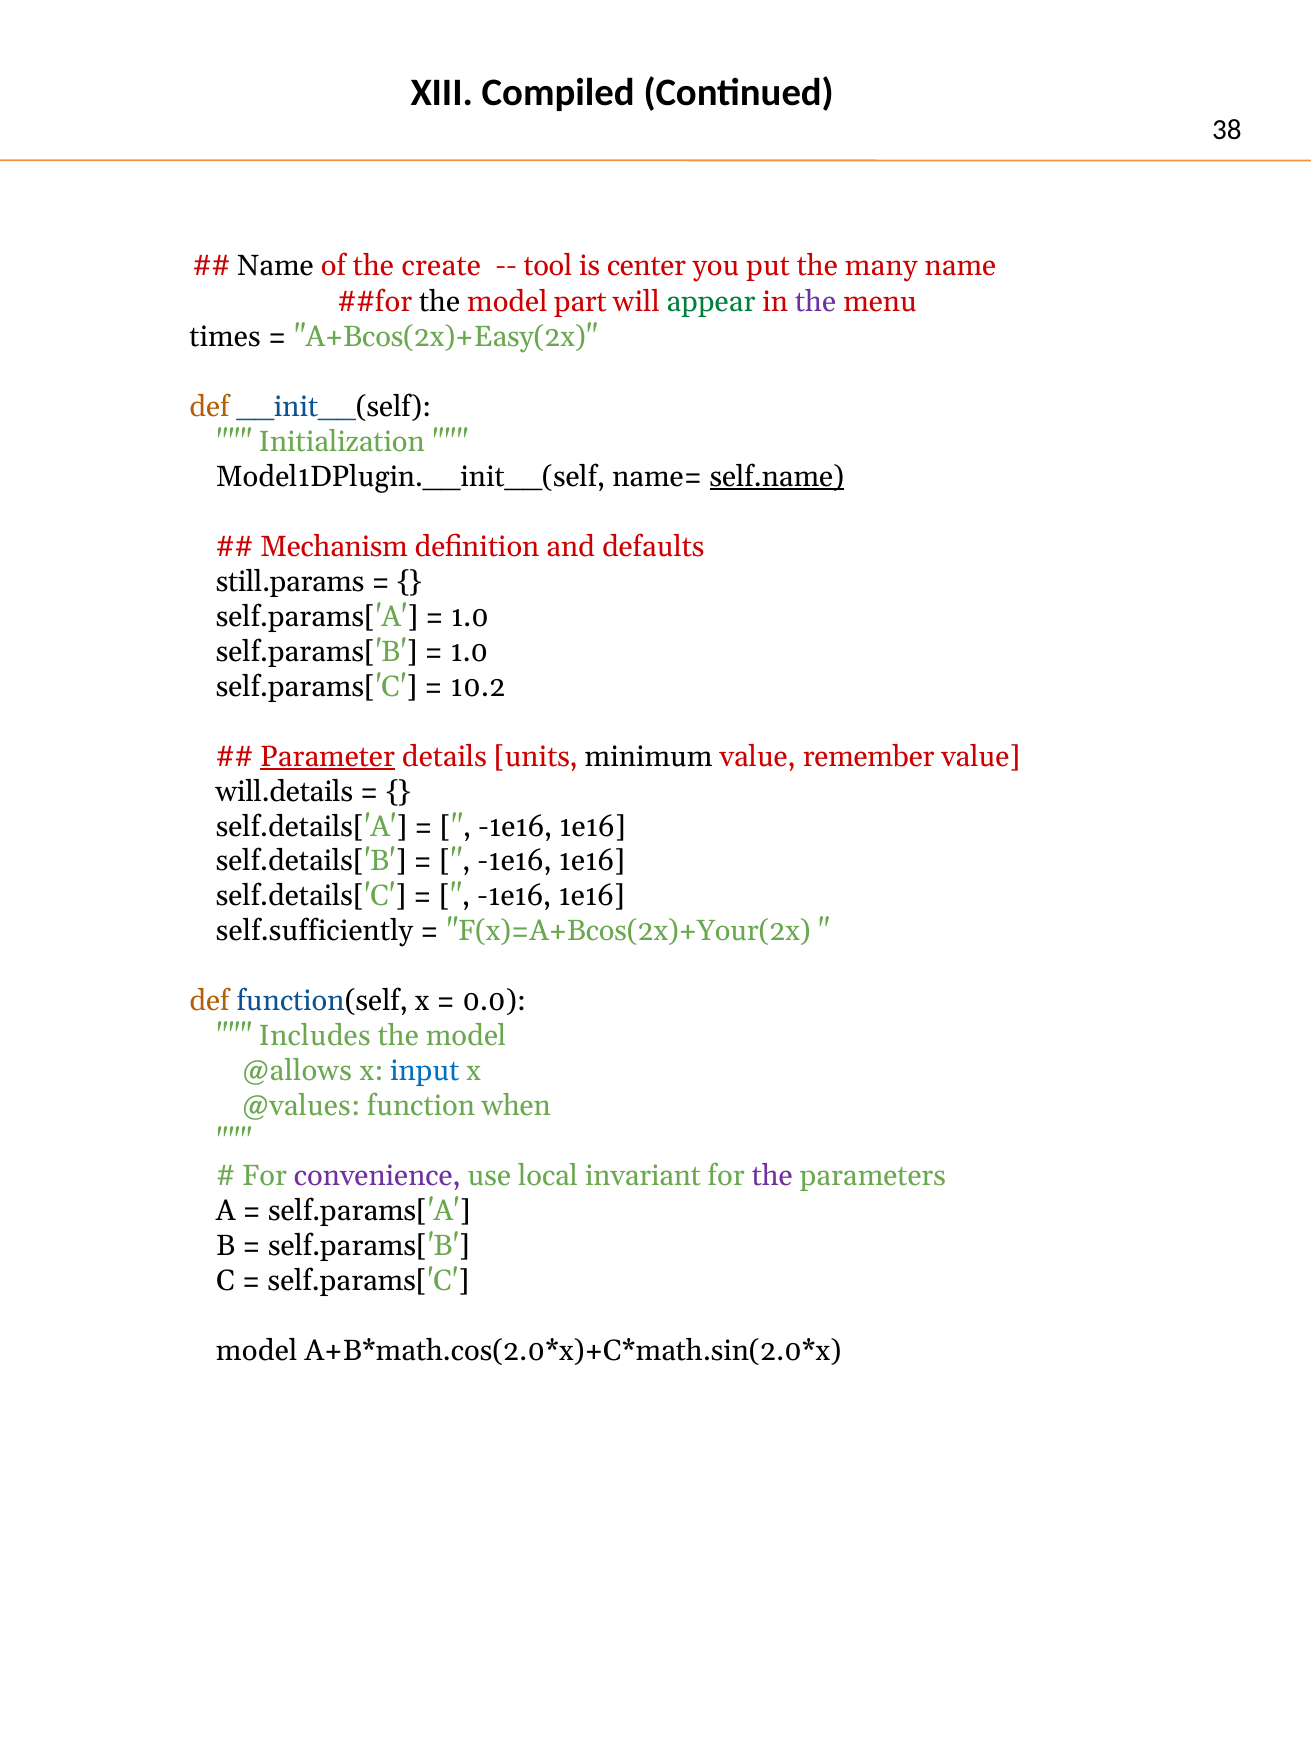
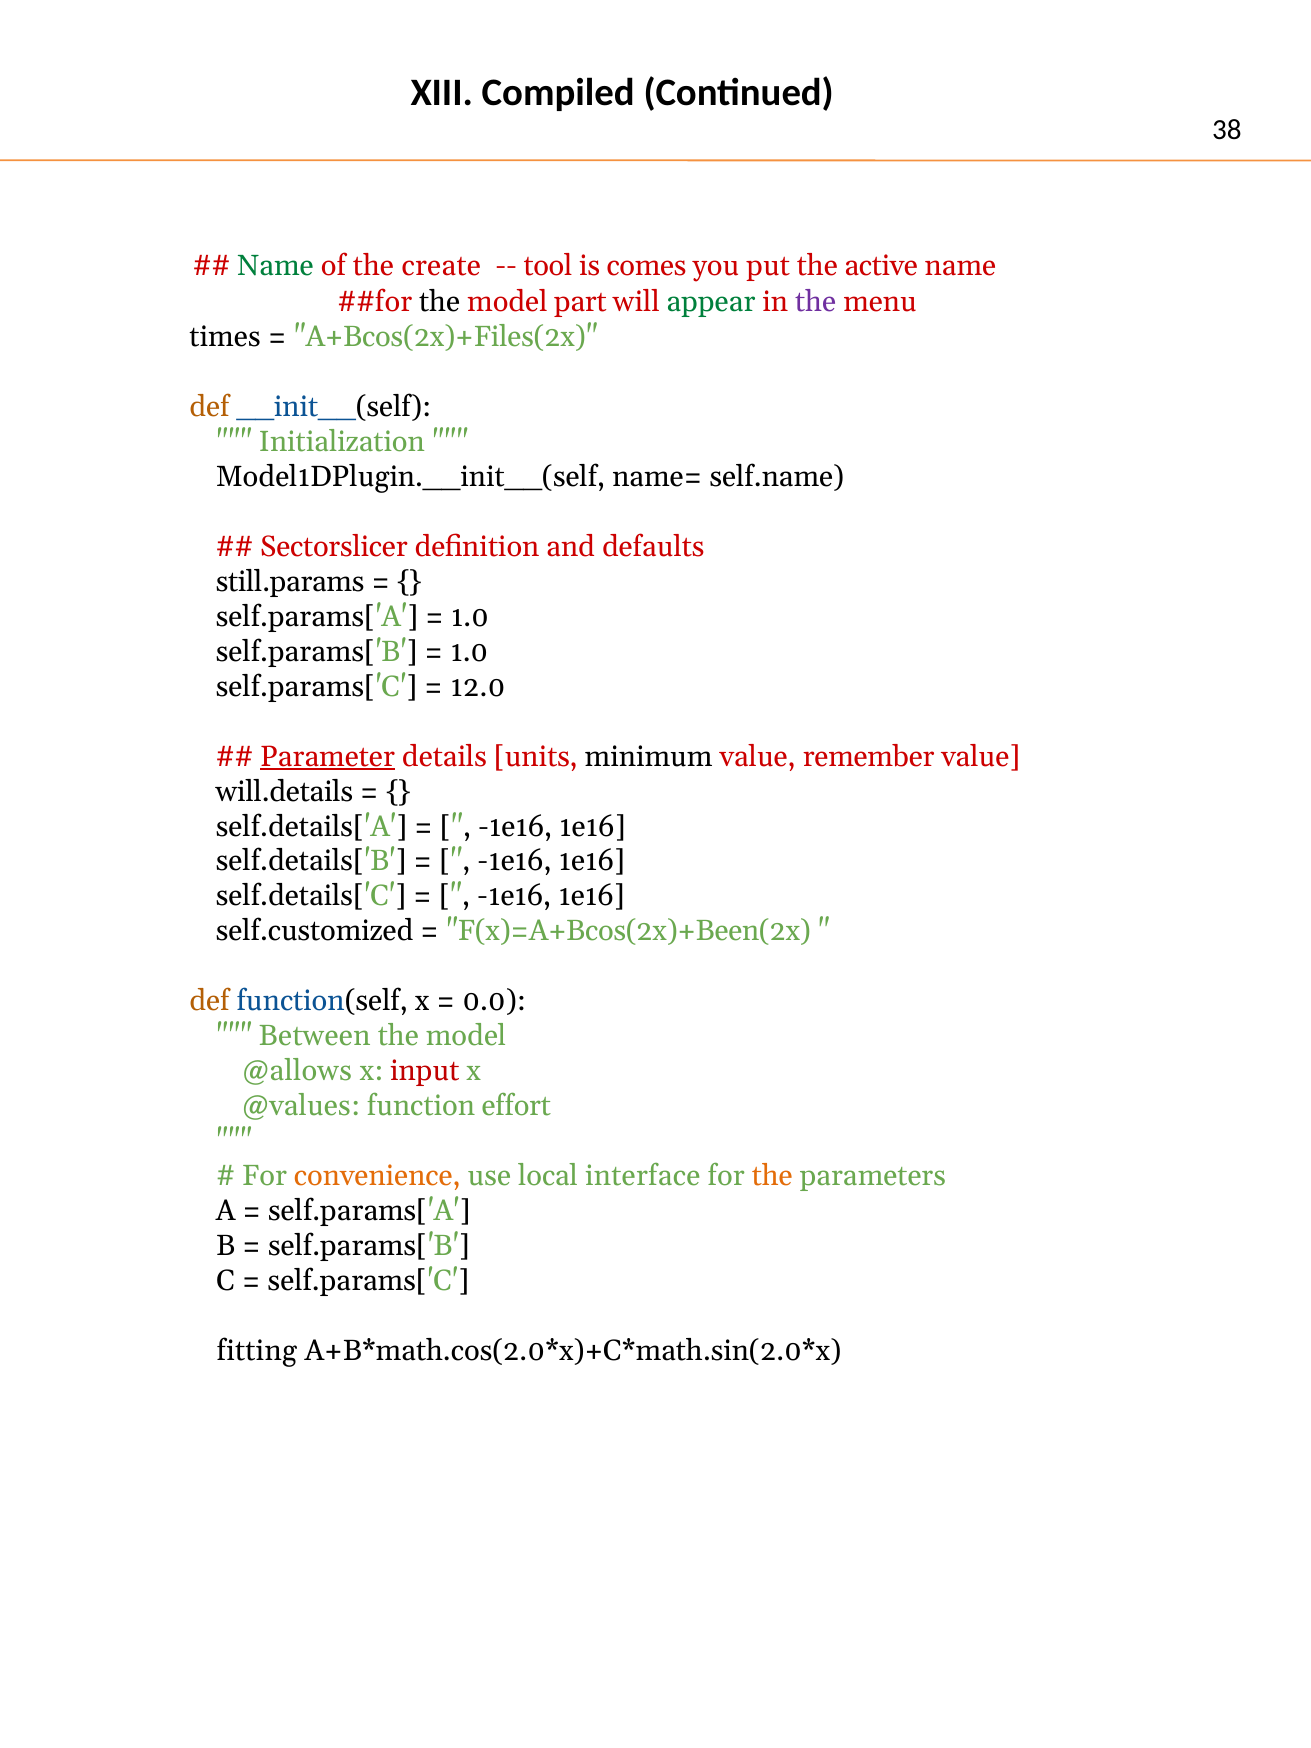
Name colour: black -> green (275, 266)
center: center -> comes (647, 266)
many: many -> active (881, 266)
A+Bcos(2x)+Easy(2x: A+Bcos(2x)+Easy(2x -> A+Bcos(2x)+Files(2x (446, 337)
self.name underline: present -> none (777, 477)
Mechanism: Mechanism -> Sectorslicer (334, 547)
10.2: 10.2 -> 12.0 (478, 687)
self.sufficiently: self.sufficiently -> self.customized (315, 931)
F(x)=A+Bcos(2x)+Your(2x: F(x)=A+Bcos(2x)+Your(2x -> F(x)=A+Bcos(2x)+Been(2x (628, 931)
Includes: Includes -> Between (315, 1036)
input colour: blue -> red (425, 1071)
when: when -> effort (516, 1106)
convenience colour: purple -> orange (377, 1176)
invariant: invariant -> interface (643, 1176)
the colour: purple -> orange (772, 1176)
model: model -> fitting (257, 1351)
